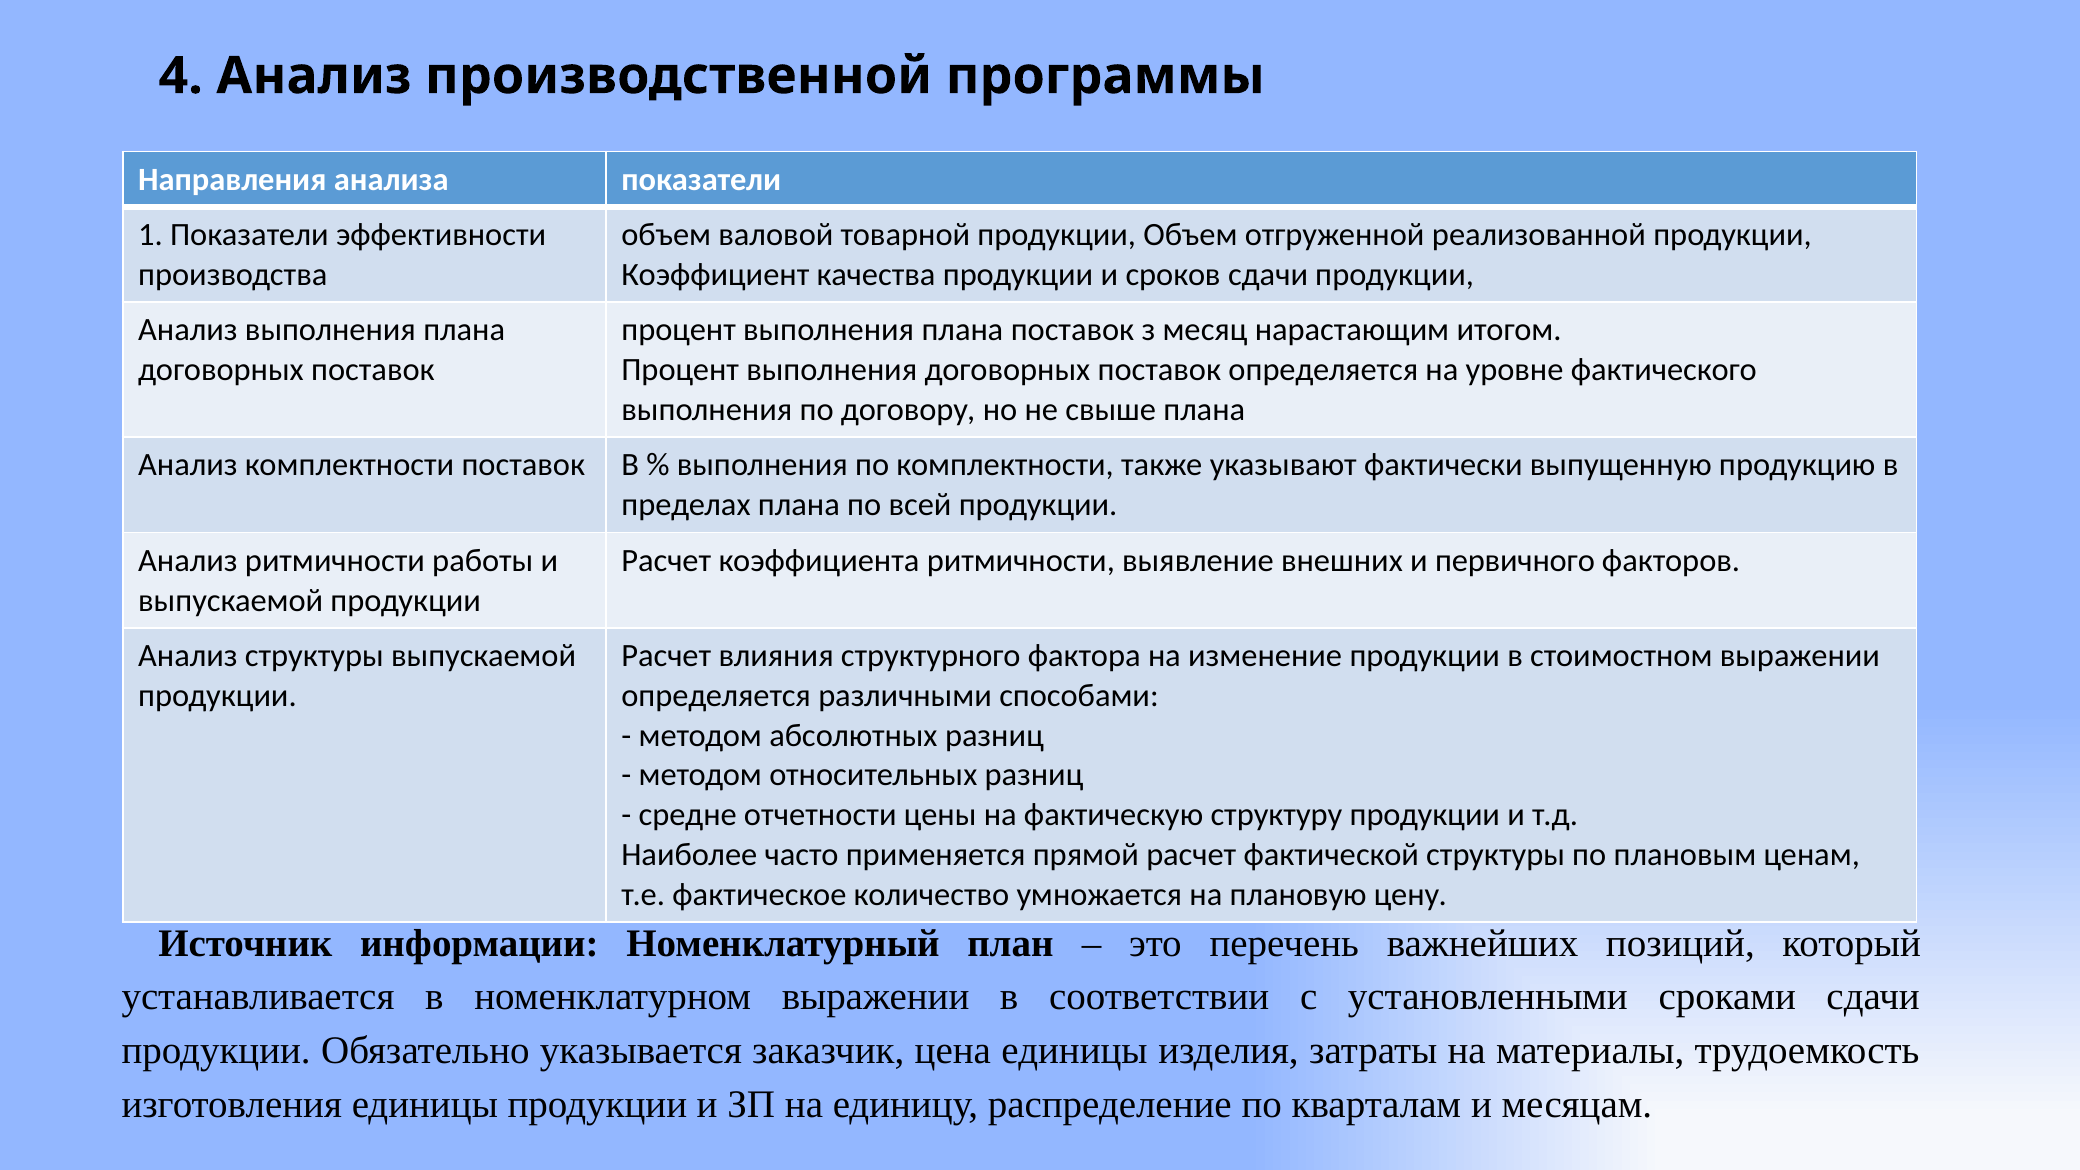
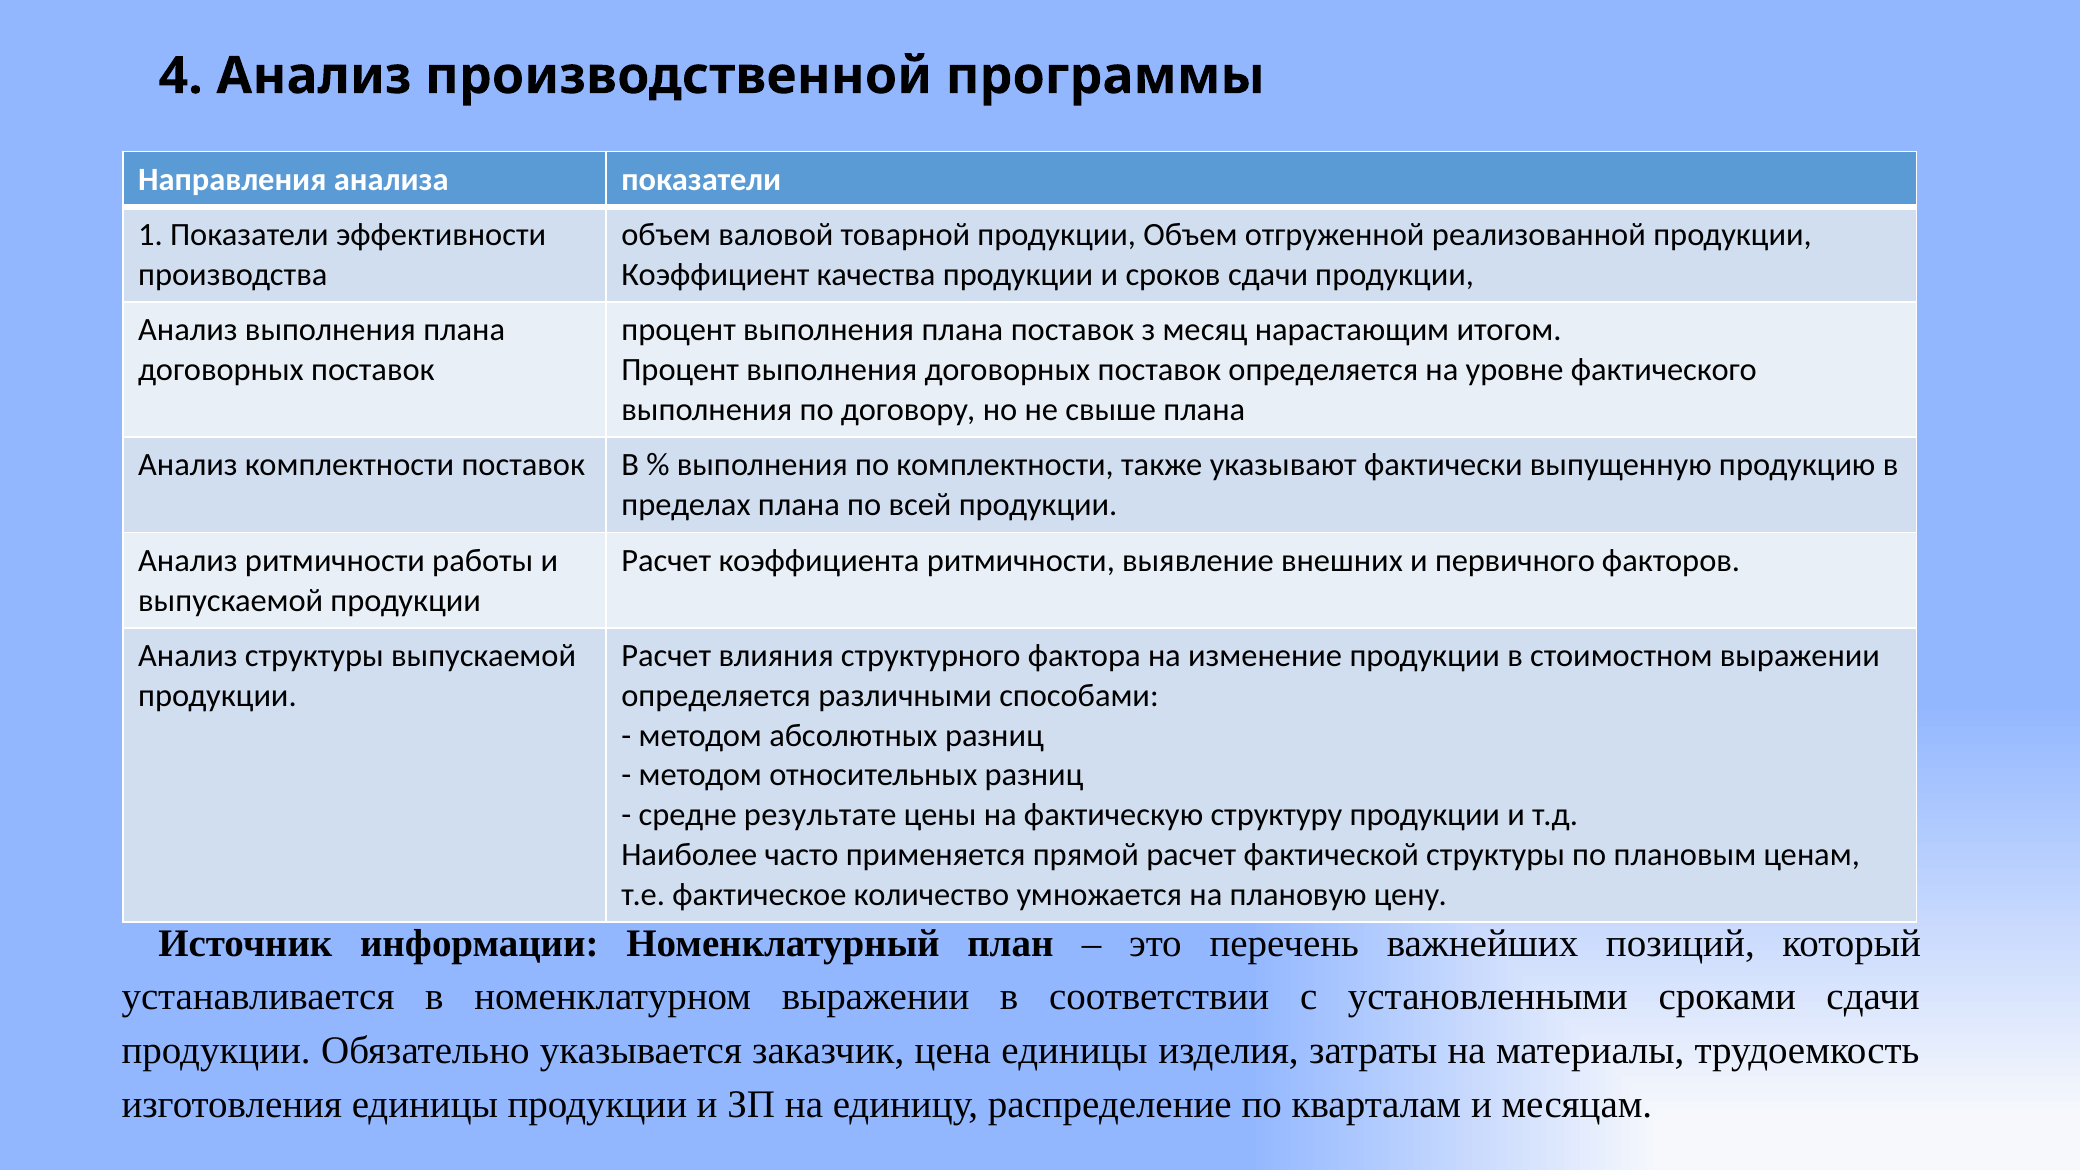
отчетности: отчетности -> результате (820, 815)
